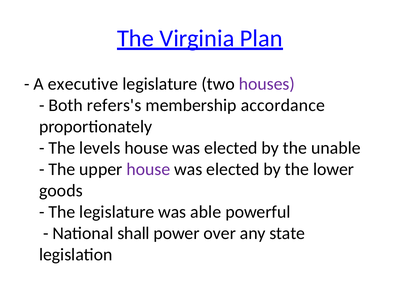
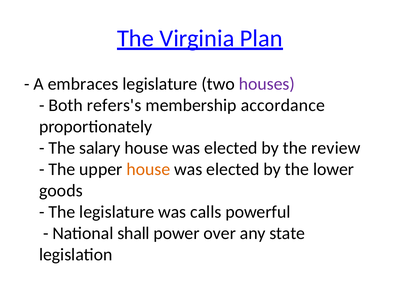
executive: executive -> embraces (83, 84)
levels: levels -> salary (100, 148)
unable: unable -> review (336, 148)
house colour: purple -> orange (148, 169)
able: able -> calls (206, 212)
